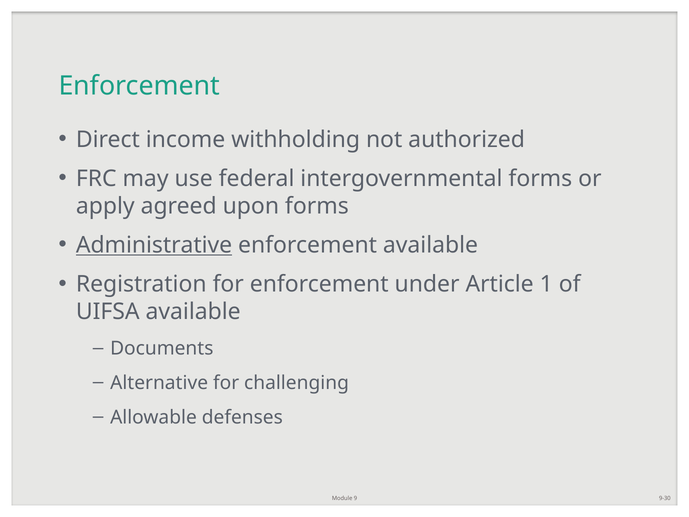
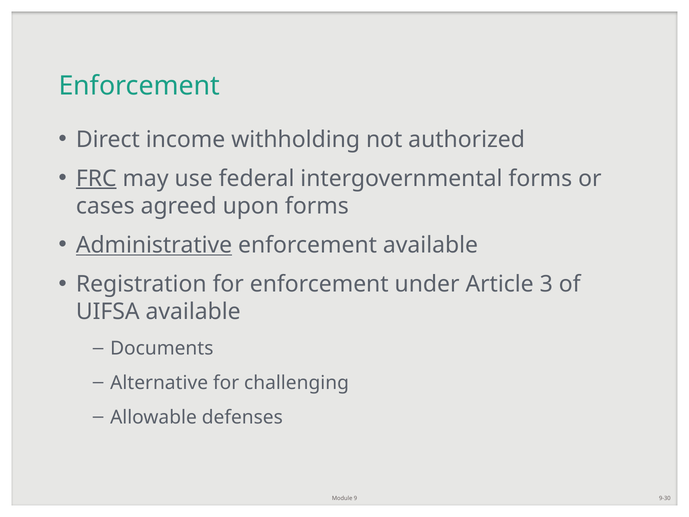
FRC underline: none -> present (96, 178)
apply: apply -> cases (105, 206)
1: 1 -> 3 (546, 284)
